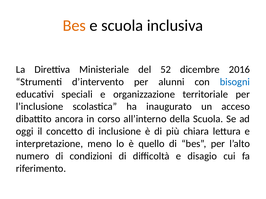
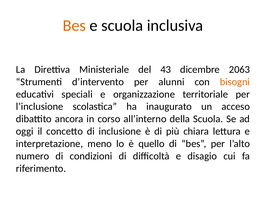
52: 52 -> 43 (166, 70)
2016: 2016 -> 2063 (239, 70)
bisogni colour: blue -> orange (235, 82)
